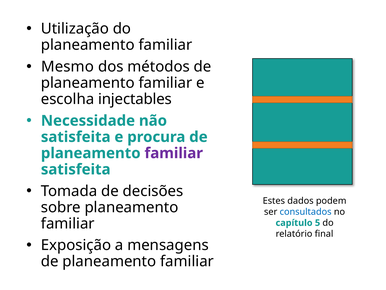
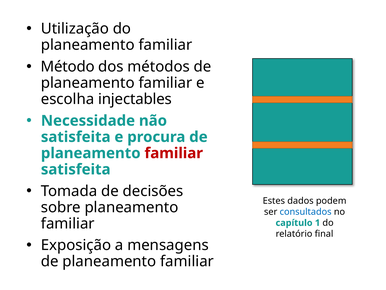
Mesmo: Mesmo -> Método (68, 67)
familiar colour: purple -> red (174, 153)
5: 5 -> 1 (318, 222)
